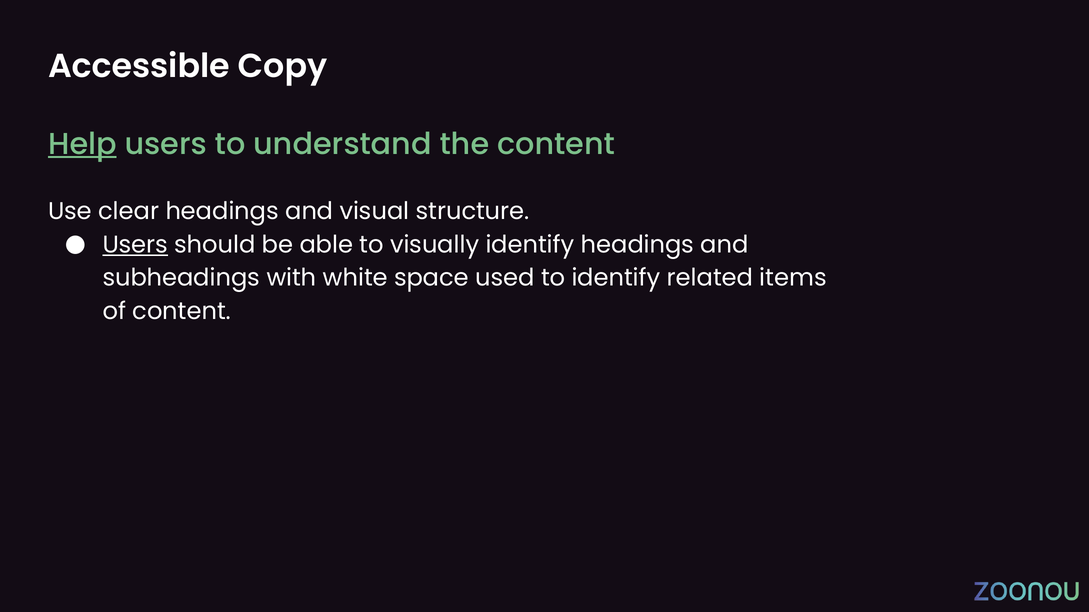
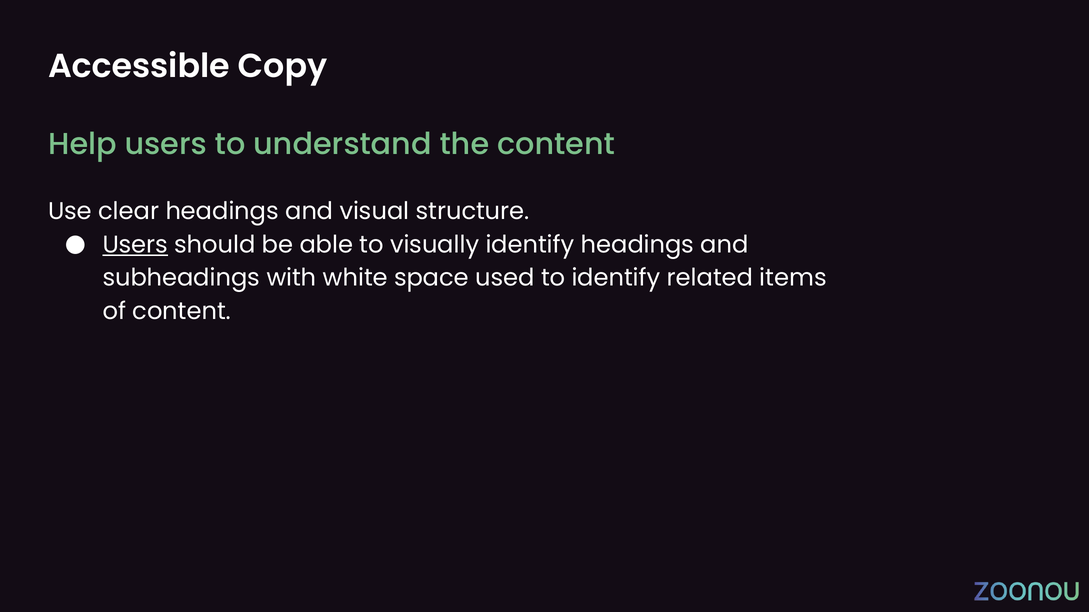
Help underline: present -> none (82, 144)
